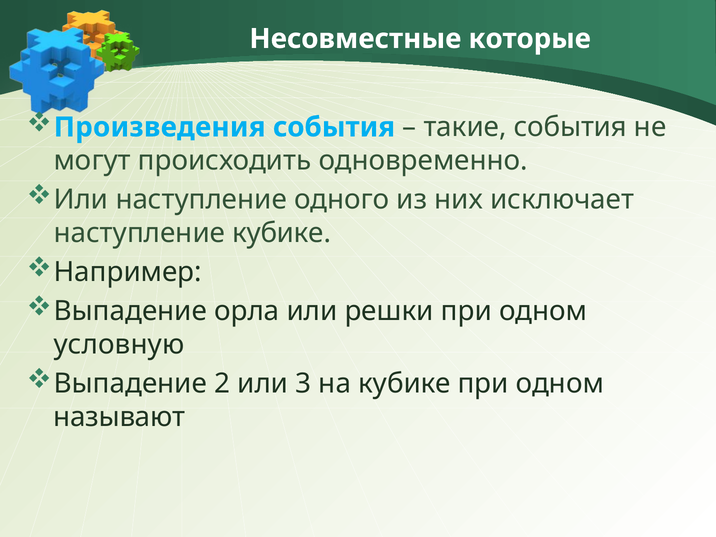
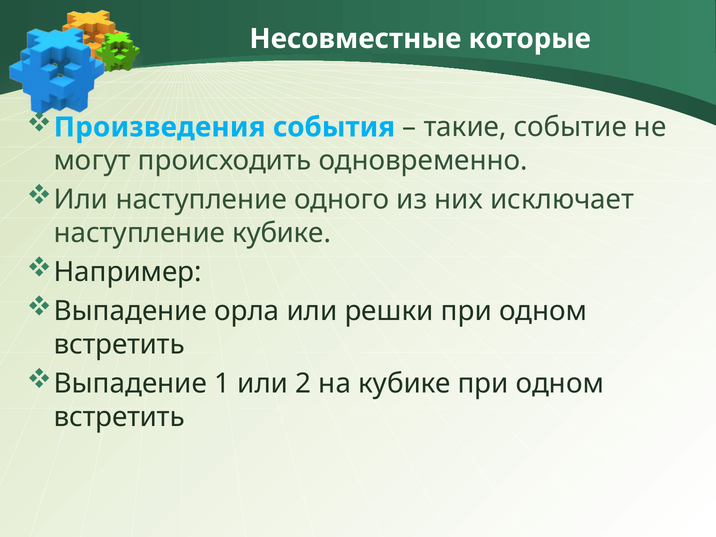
такие события: события -> событие (570, 127)
условную: условную -> встретить (119, 345)
2: 2 -> 1 (222, 384)
3: 3 -> 2 (303, 384)
называют: называют -> встретить (119, 417)
